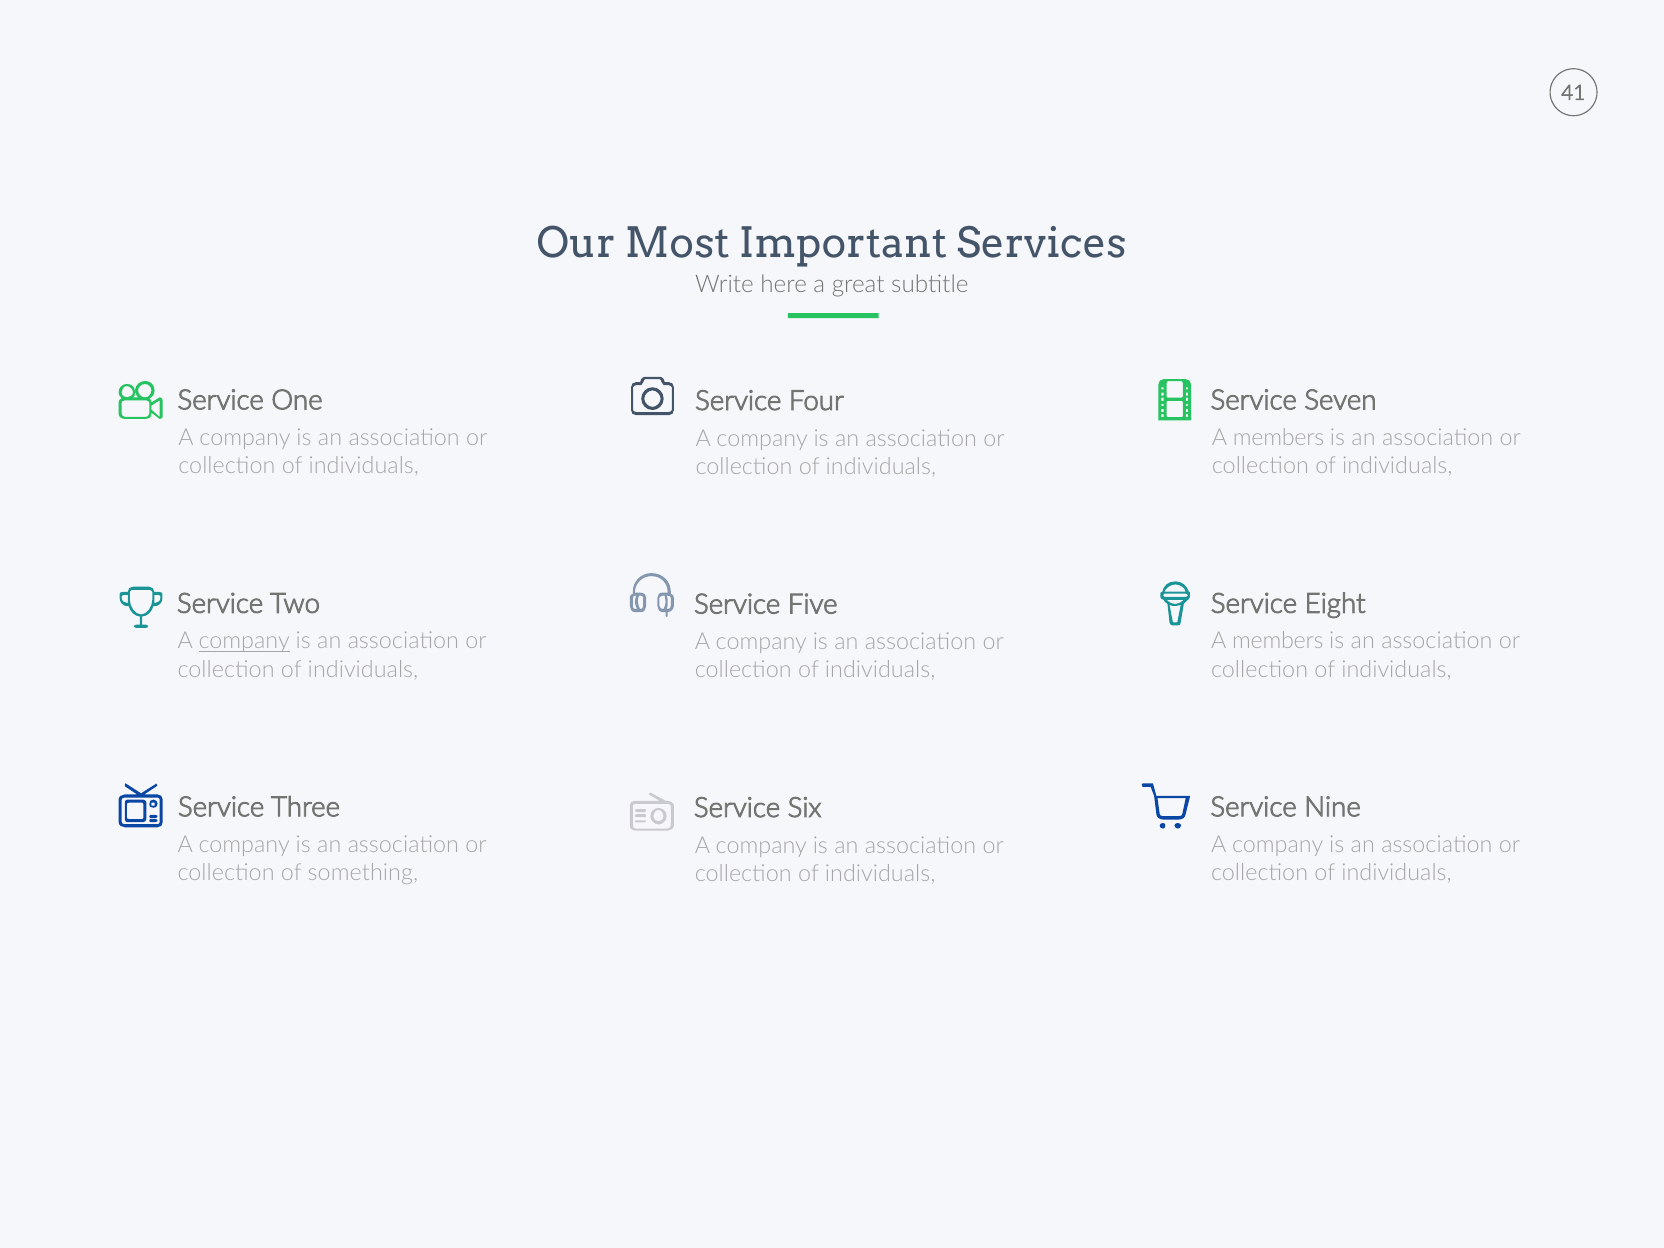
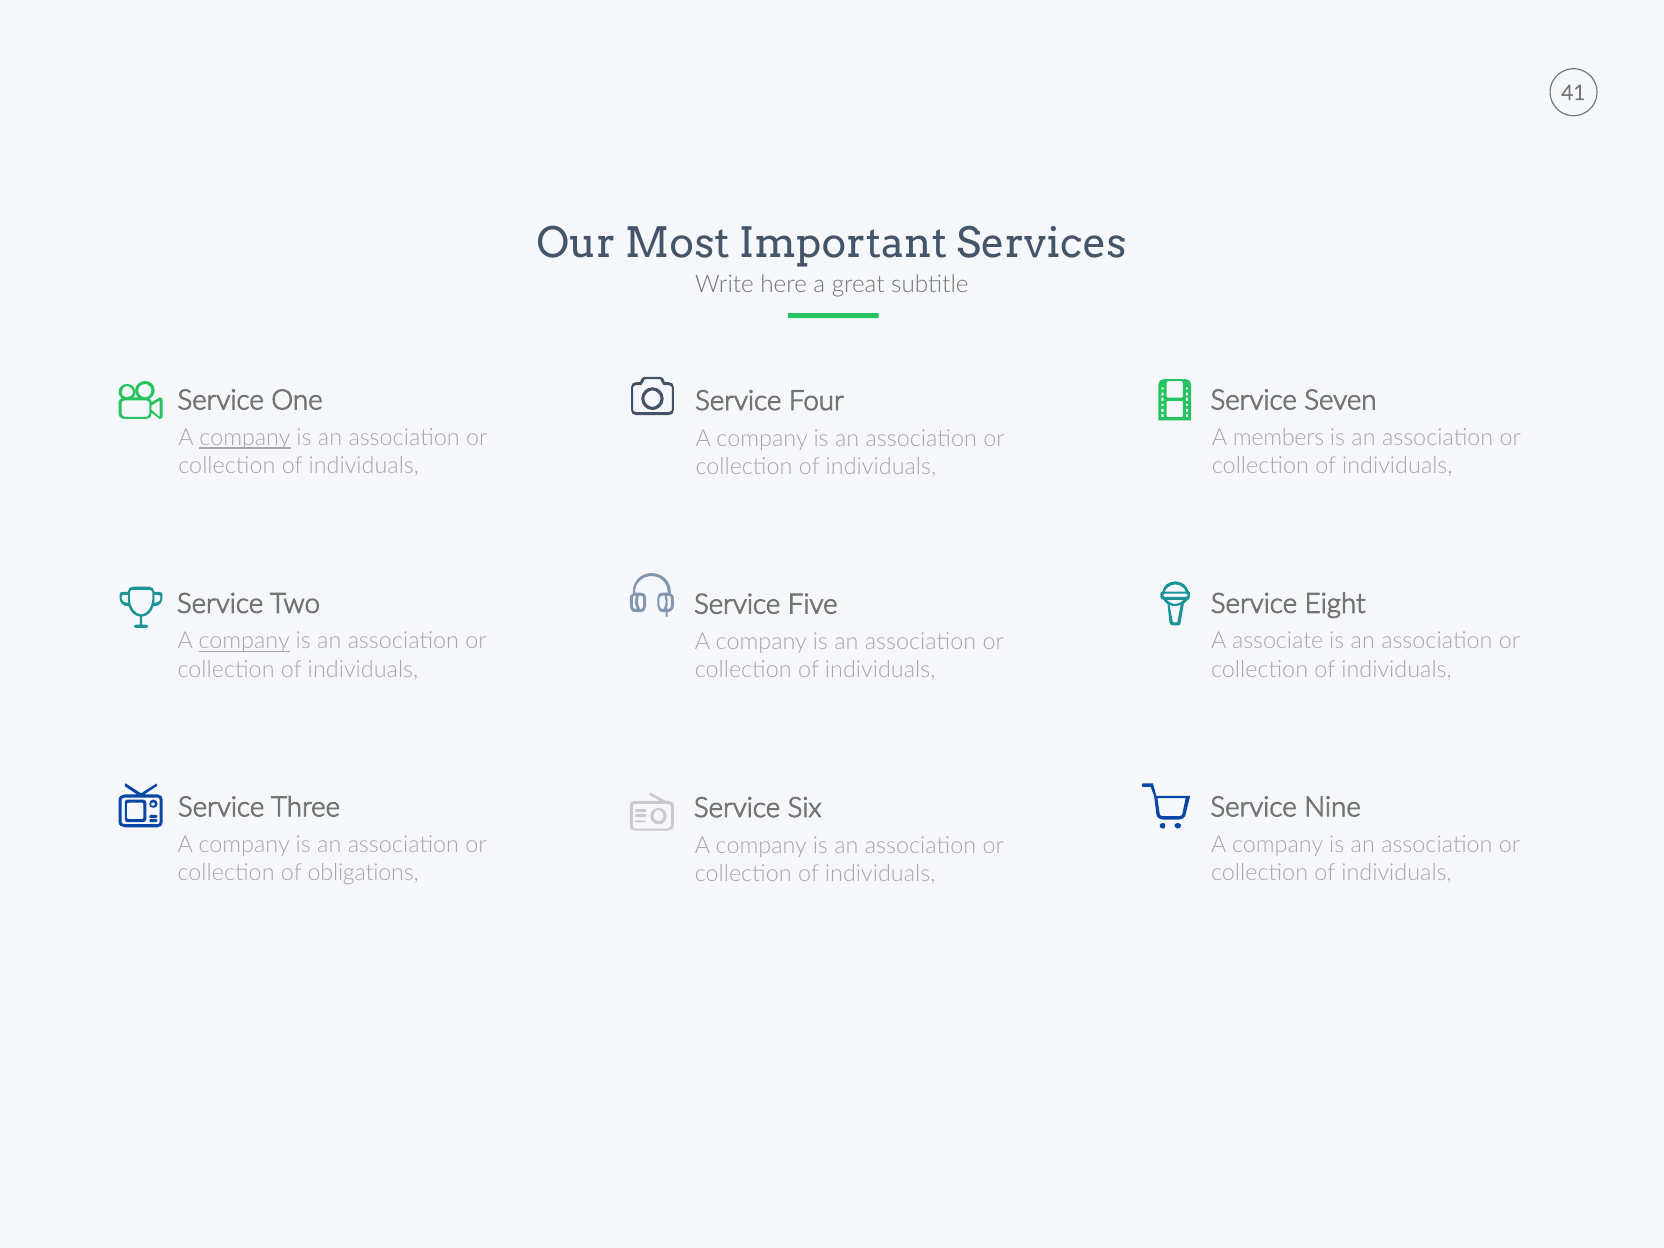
company underline: none -> present (245, 438)
members: members -> associate (1278, 641)
something: something -> obligations (363, 873)
